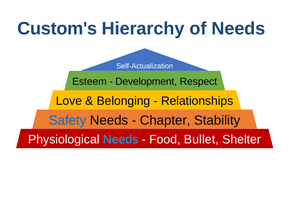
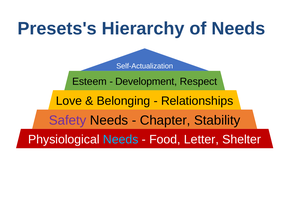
Custom's: Custom's -> Presets's (57, 28)
Safety colour: blue -> purple (68, 120)
Bullet: Bullet -> Letter (201, 139)
